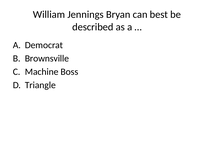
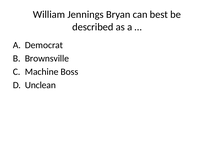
Triangle: Triangle -> Unclean (40, 85)
